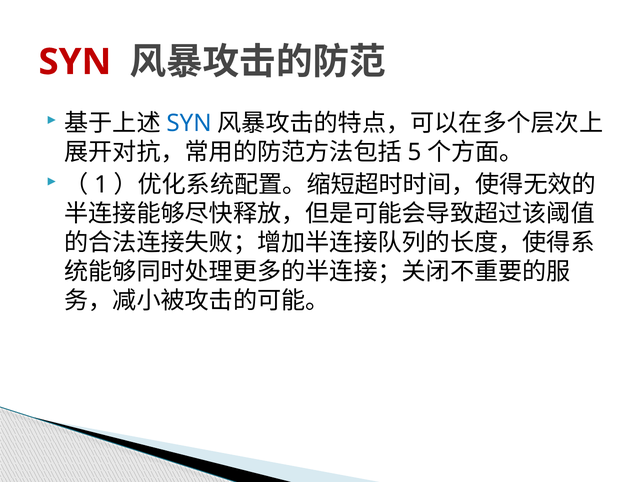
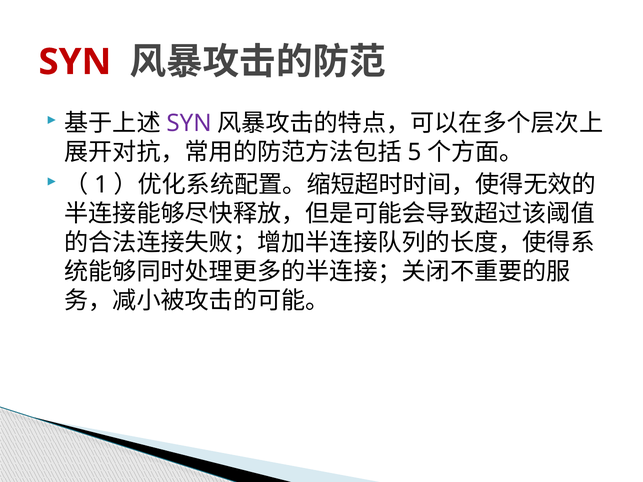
SYN colour: blue -> purple (189, 124)
